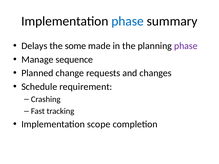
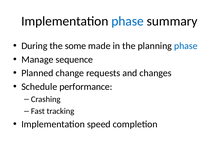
Delays: Delays -> During (34, 46)
phase colour: purple -> blue (186, 46)
requirement: requirement -> performance (86, 87)
scope: scope -> speed (99, 124)
